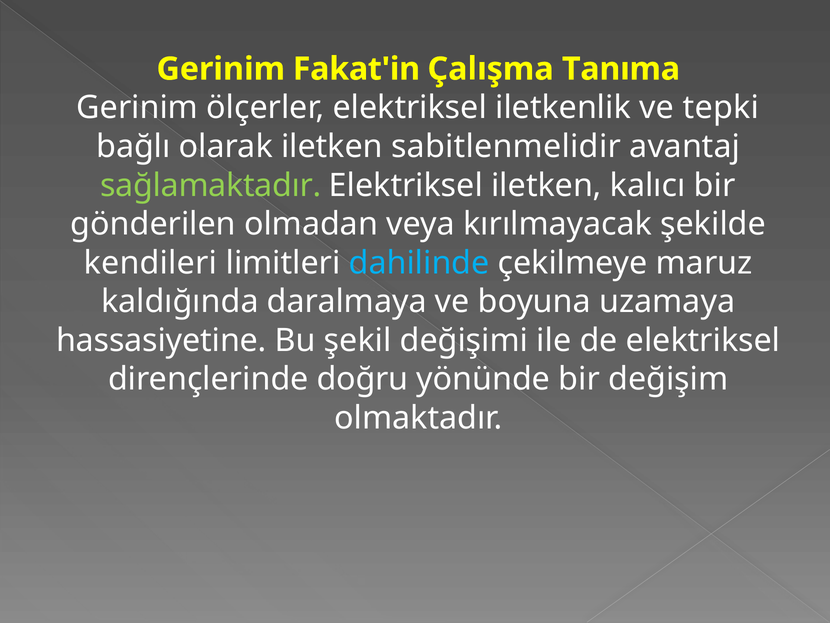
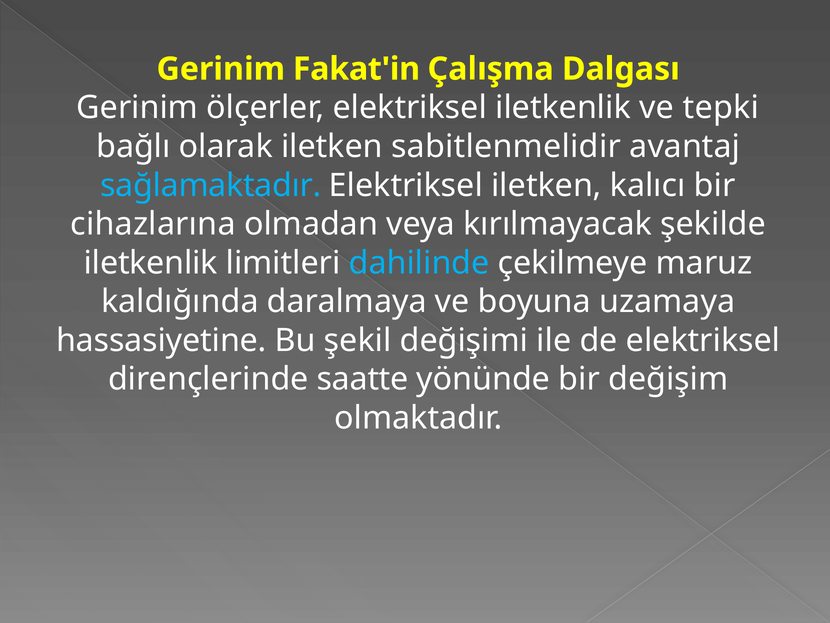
Tanıma: Tanıma -> Dalgası (621, 69)
sağlamaktadır colour: light green -> light blue (211, 185)
gönderilen: gönderilen -> cihazlarına (153, 224)
kendileri: kendileri -> iletkenlik (151, 263)
doğru: doğru -> saatte (363, 379)
